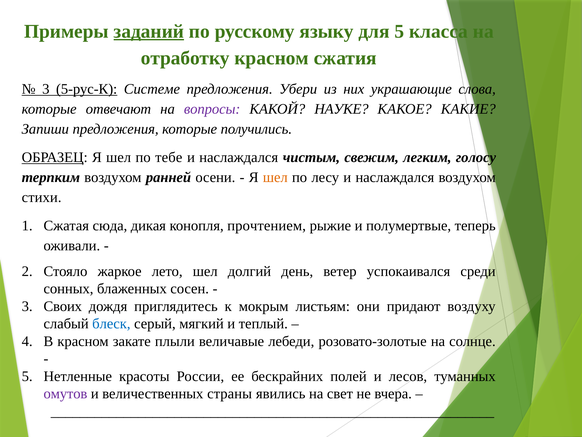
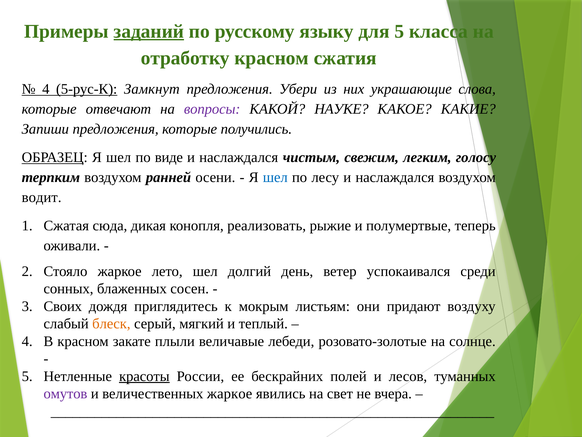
3: 3 -> 4 (46, 89)
Системе: Системе -> Замкнут (152, 89)
тебе: тебе -> виде (169, 157)
шел colour: orange -> blue (275, 177)
стихи: стихи -> водит (42, 197)
прочтением: прочтением -> реализовать (267, 225)
блеск colour: blue -> orange (111, 323)
красоты underline: none -> present (144, 376)
величественных страны: страны -> жаркое (230, 393)
